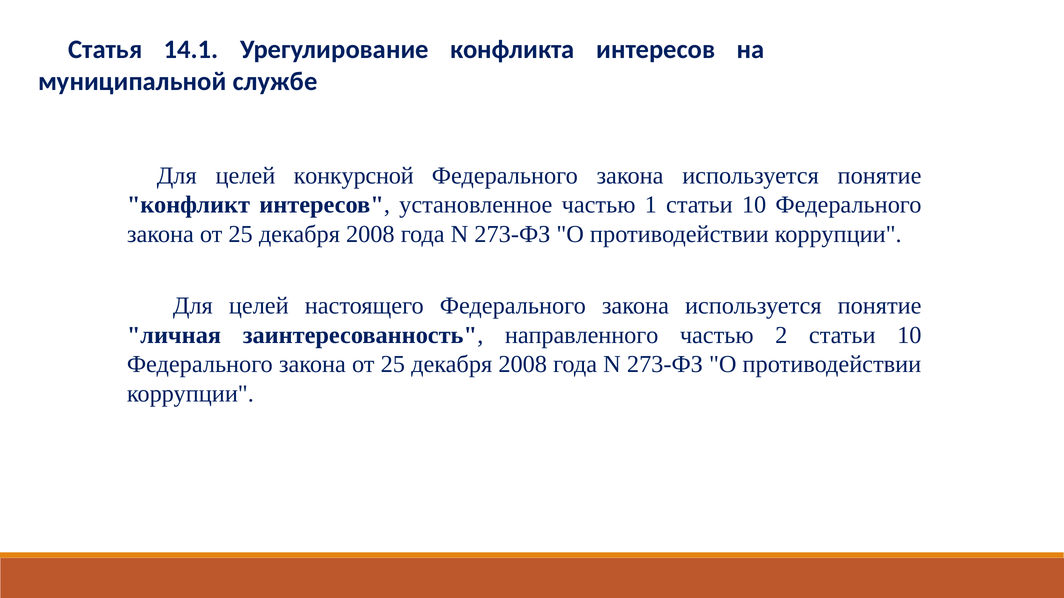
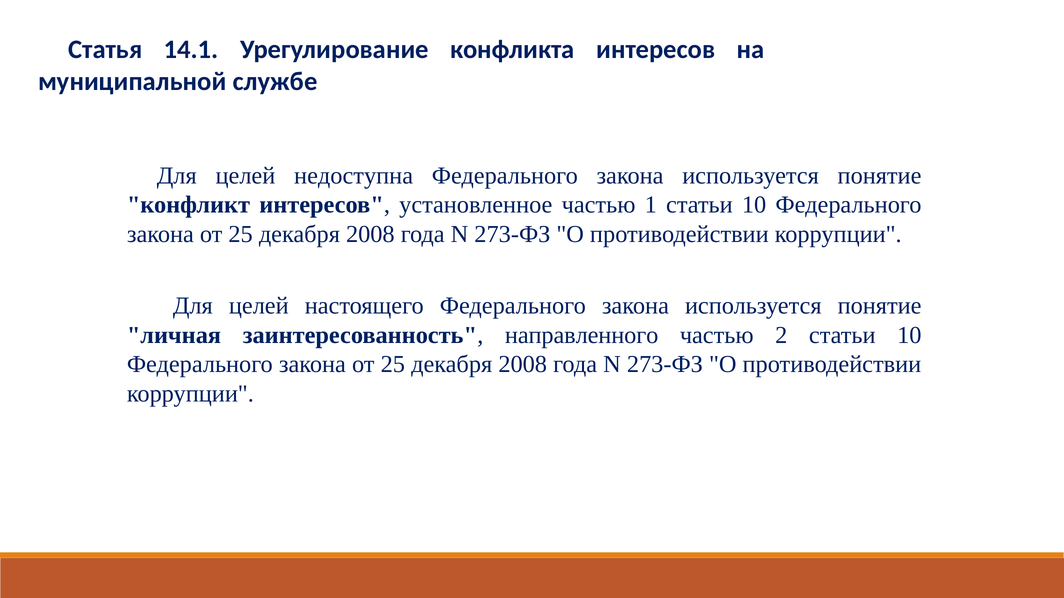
конкурсной: конкурсной -> недоступна (354, 176)
